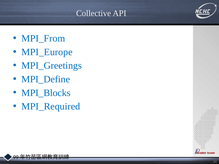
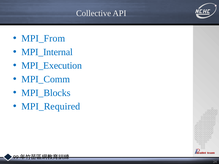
MPI_Europe: MPI_Europe -> MPI_Internal (47, 52)
MPI_Greetings: MPI_Greetings -> MPI_Execution (52, 66)
MPI_Define: MPI_Define -> MPI_Comm (46, 79)
